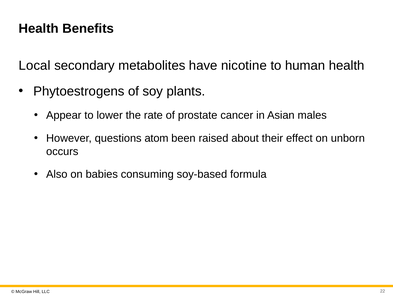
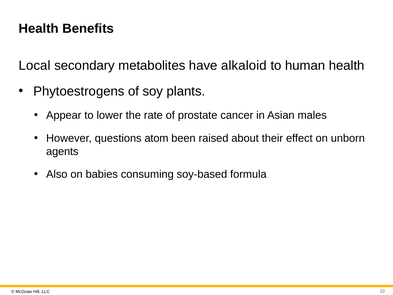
nicotine: nicotine -> alkaloid (244, 66)
occurs: occurs -> agents (62, 151)
